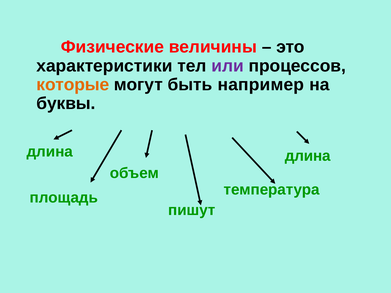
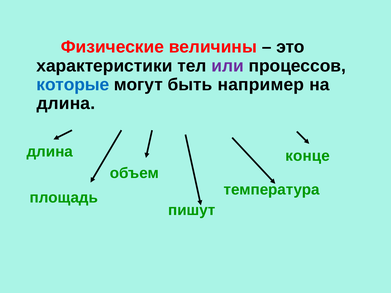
которые colour: orange -> blue (73, 85)
буквы: буквы -> длина (66, 103)
длина: длина -> конце (308, 156)
